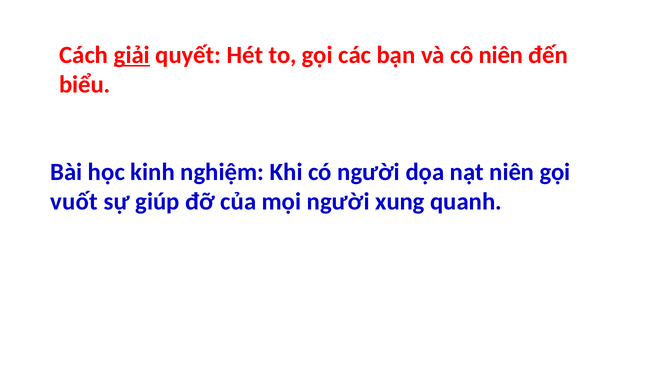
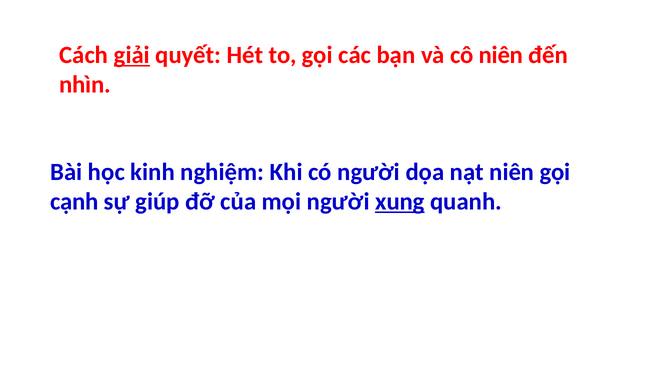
biểu: biểu -> nhìn (85, 85)
vuốt: vuốt -> cạnh (74, 202)
xung underline: none -> present (400, 202)
